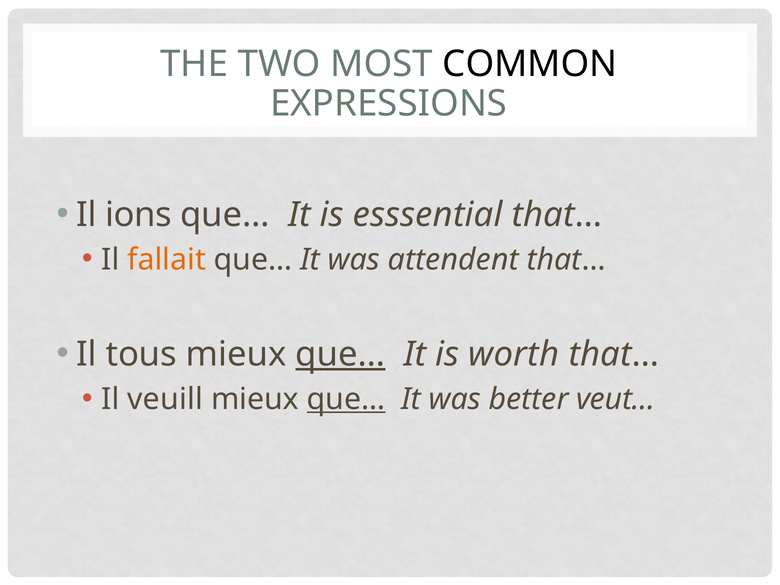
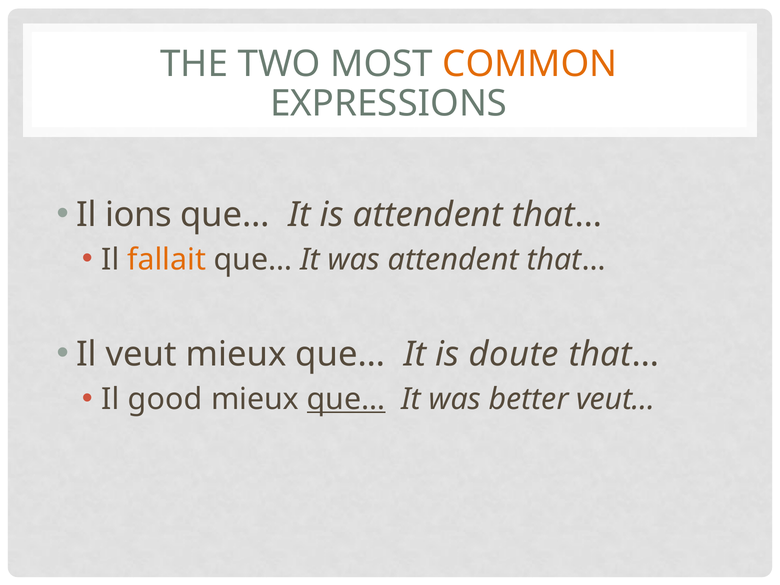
COMMON colour: black -> orange (530, 64)
is esssential: esssential -> attendent (428, 215)
tous: tous -> veut (141, 354)
que… underline: present -> none (340, 354)
worth: worth -> doute (514, 354)
veuill: veuill -> good (165, 399)
